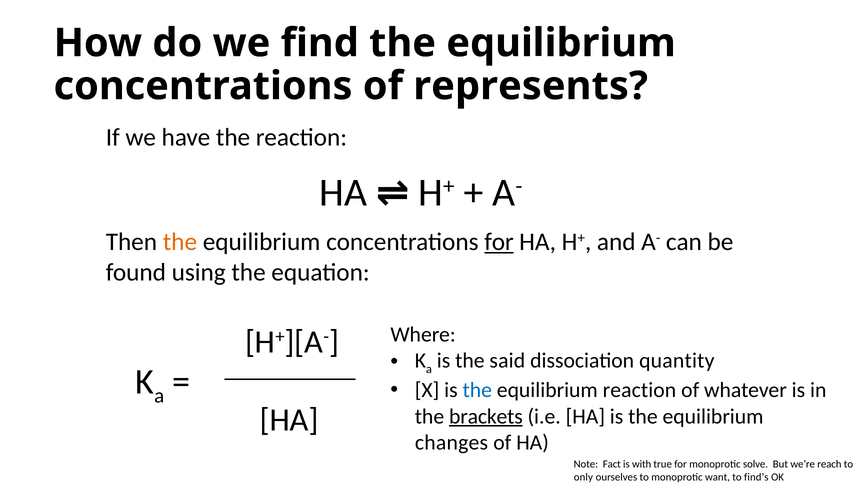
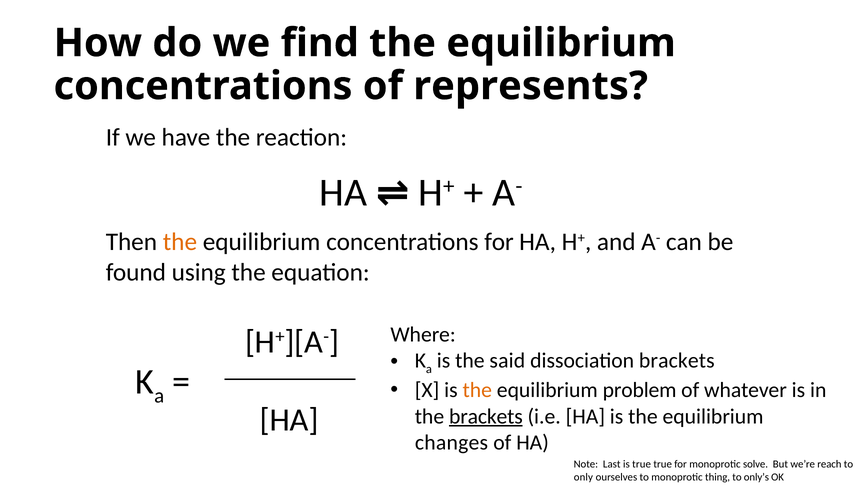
for underline: present -> none (499, 242)
dissociation quantity: quantity -> brackets (677, 360)
the colour: blue -> orange (477, 390)
equilibrium reaction: reaction -> problem (640, 390)
Fact: Fact -> Last (612, 464)
is with: with -> true (642, 464)
want: want -> thing (718, 477)
find’s: find’s -> only’s (756, 477)
